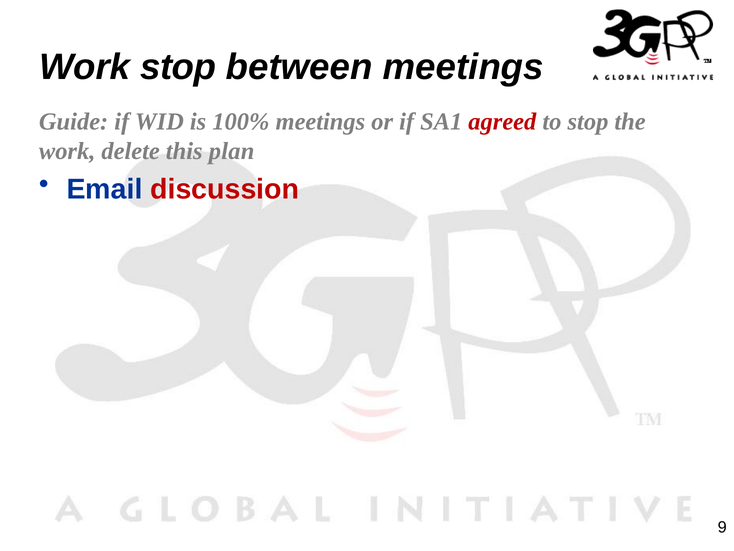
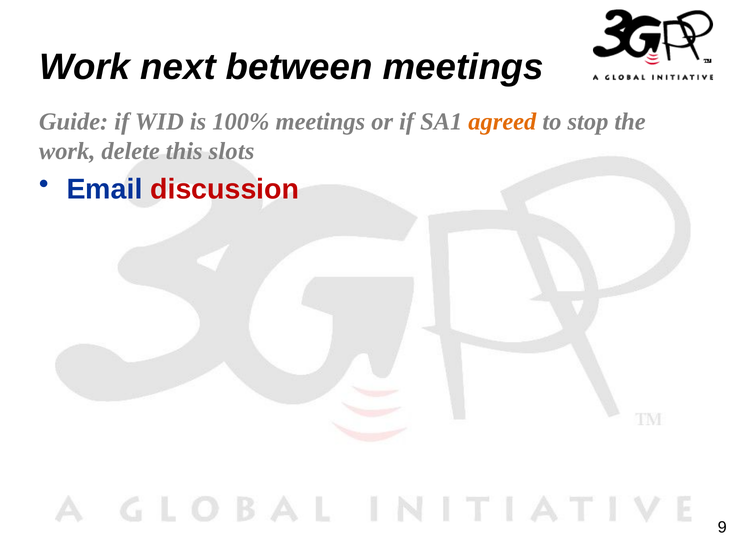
Work stop: stop -> next (178, 67)
agreed colour: red -> orange (502, 122)
plan: plan -> slots (232, 151)
